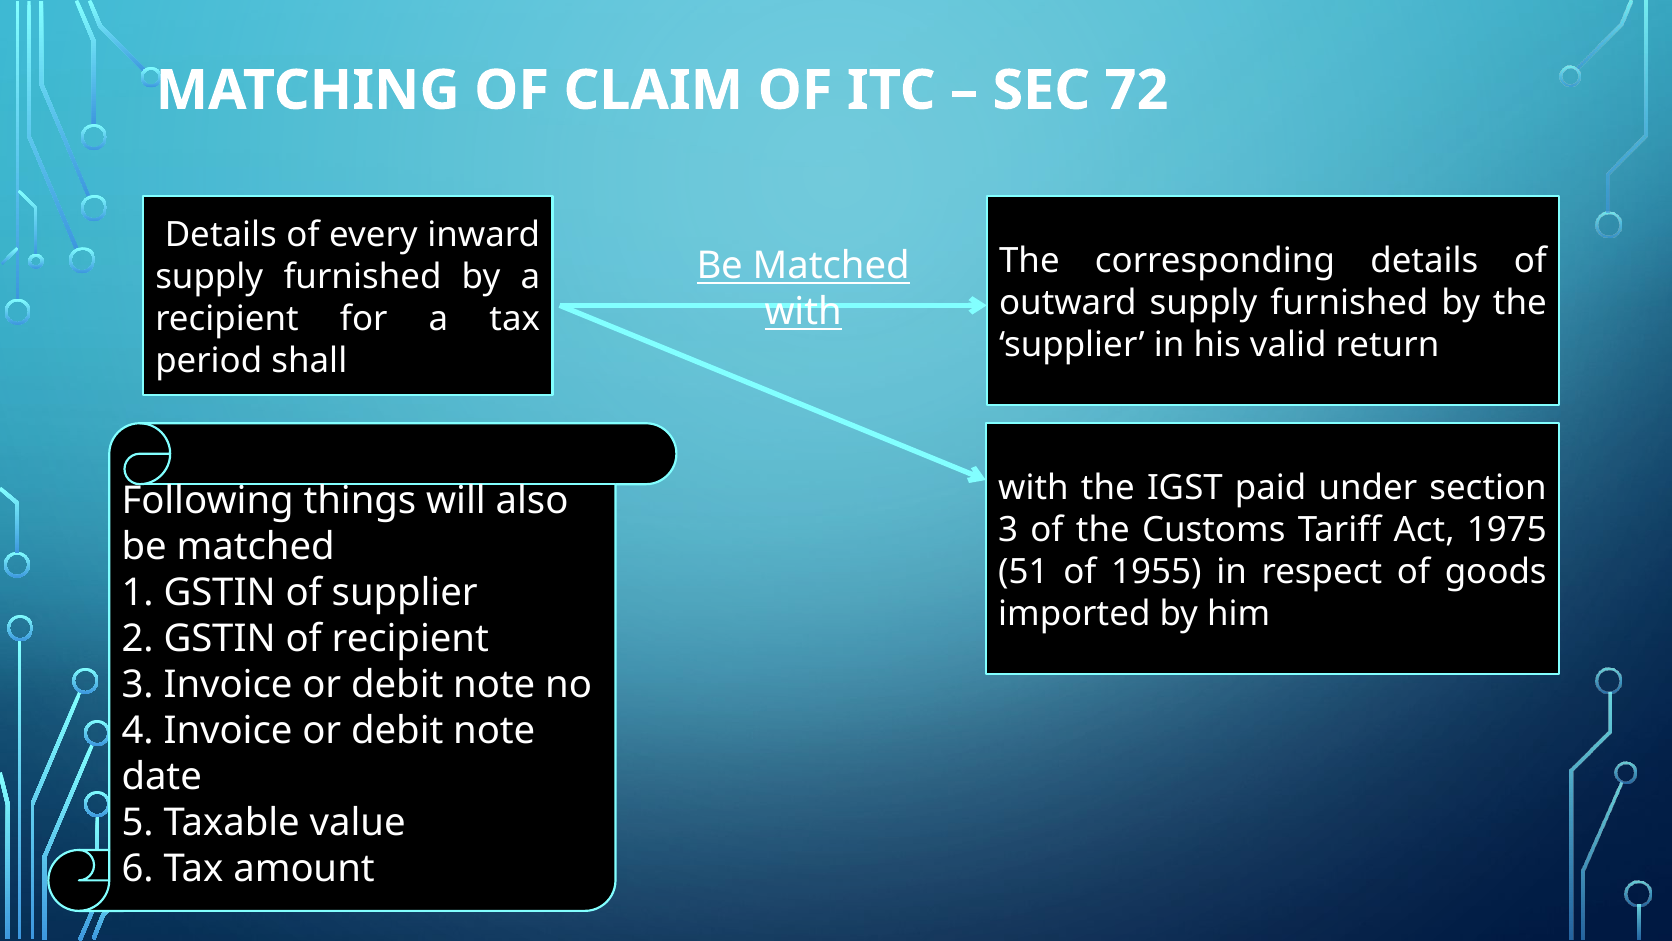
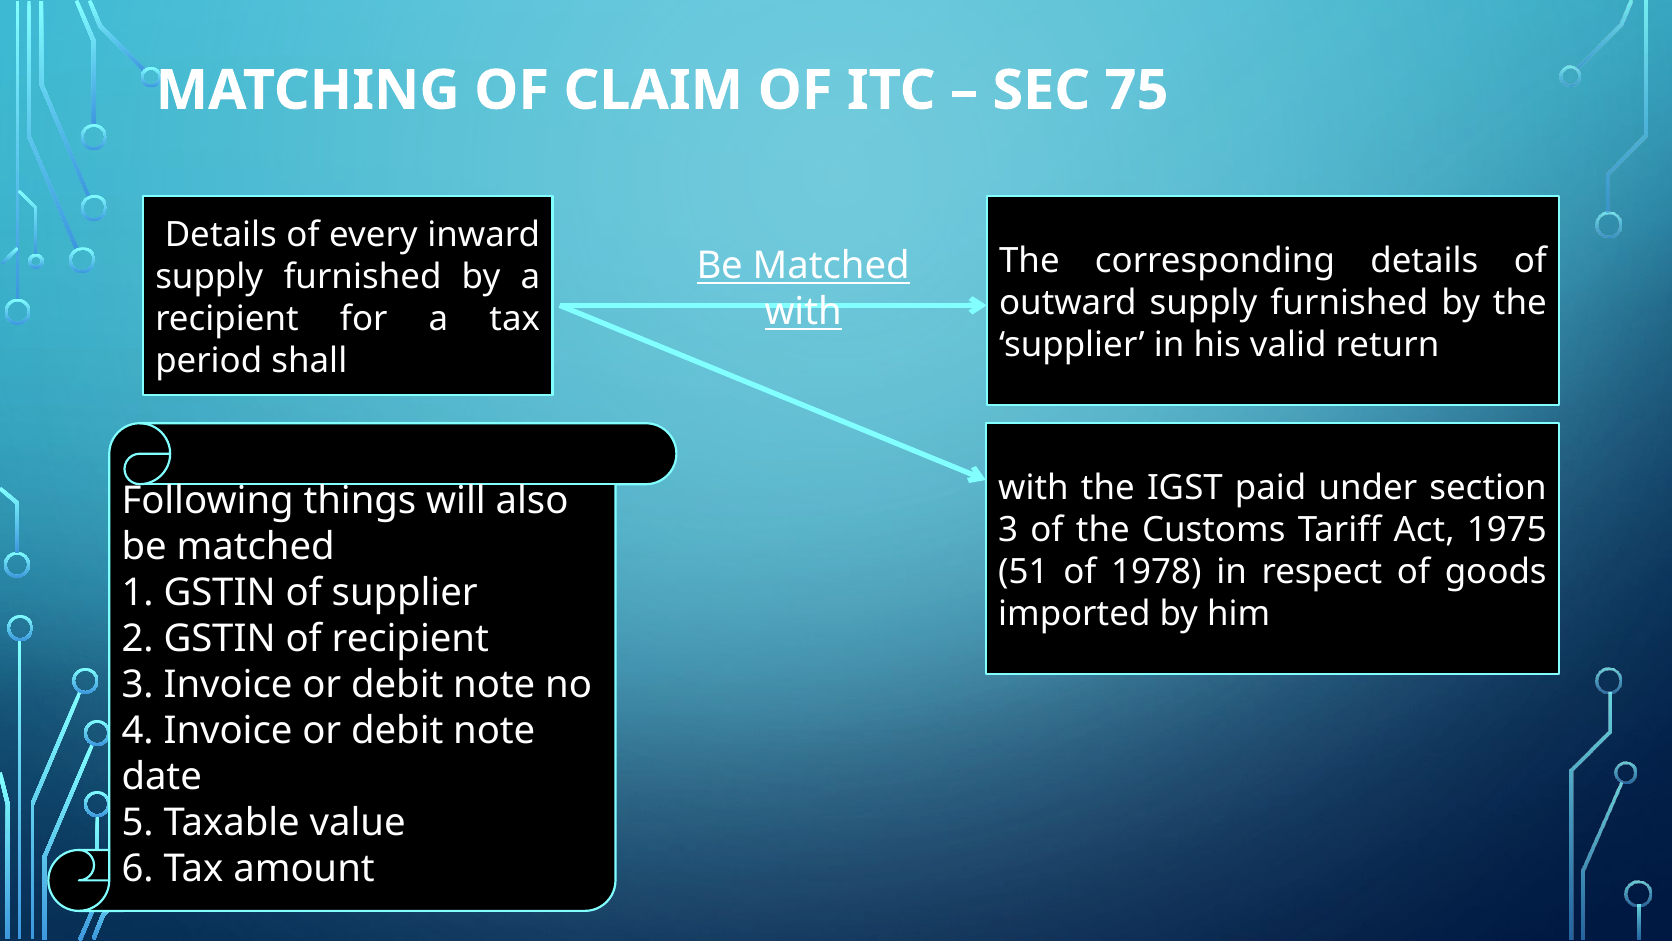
72: 72 -> 75 (1137, 90)
1955: 1955 -> 1978 (1156, 572)
